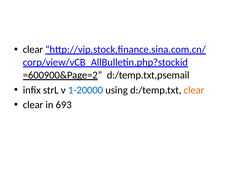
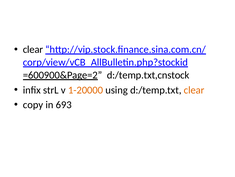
d:/temp.txt,psemail: d:/temp.txt,psemail -> d:/temp.txt,cnstock (148, 75)
1-20000 colour: blue -> orange (86, 90)
clear: clear -> copy (33, 104)
